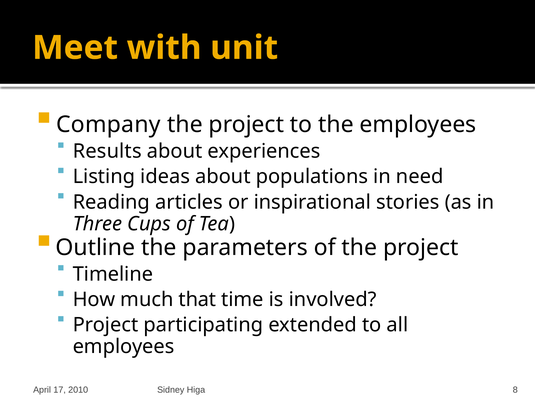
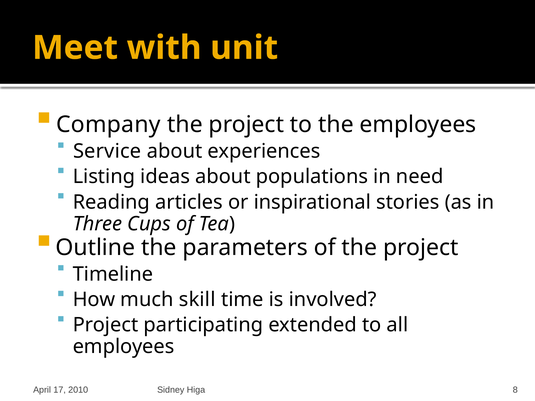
Results: Results -> Service (107, 151)
that: that -> skill (197, 300)
